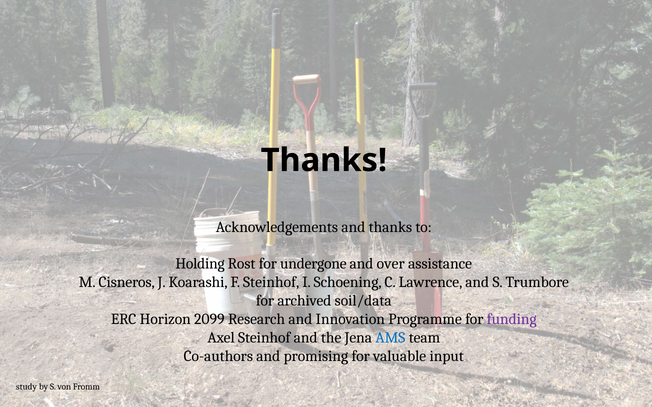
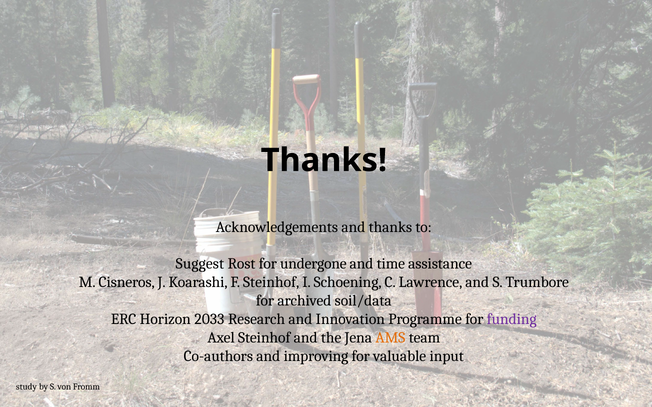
Holding: Holding -> Suggest (200, 264)
over: over -> time (391, 264)
2099: 2099 -> 2033 (209, 320)
AMS colour: blue -> orange (390, 338)
promising: promising -> improving (316, 357)
